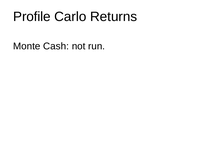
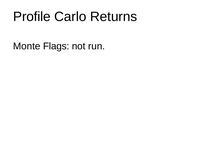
Cash: Cash -> Flags (56, 46)
